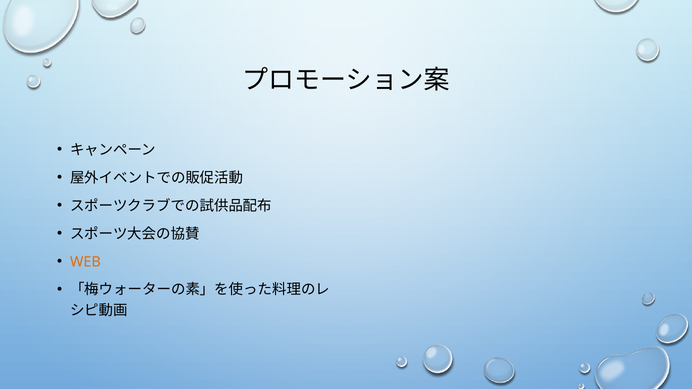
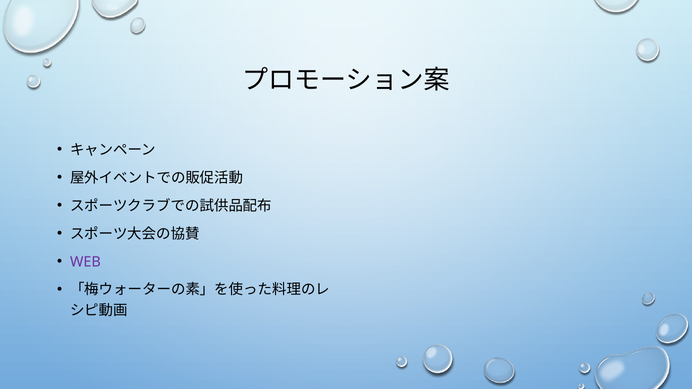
WEB colour: orange -> purple (85, 262)
